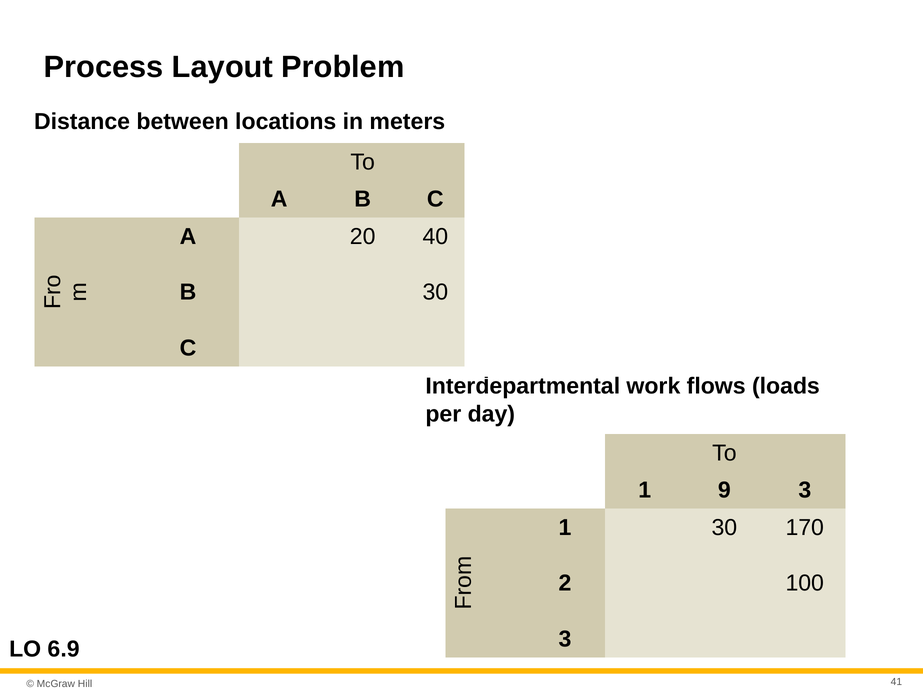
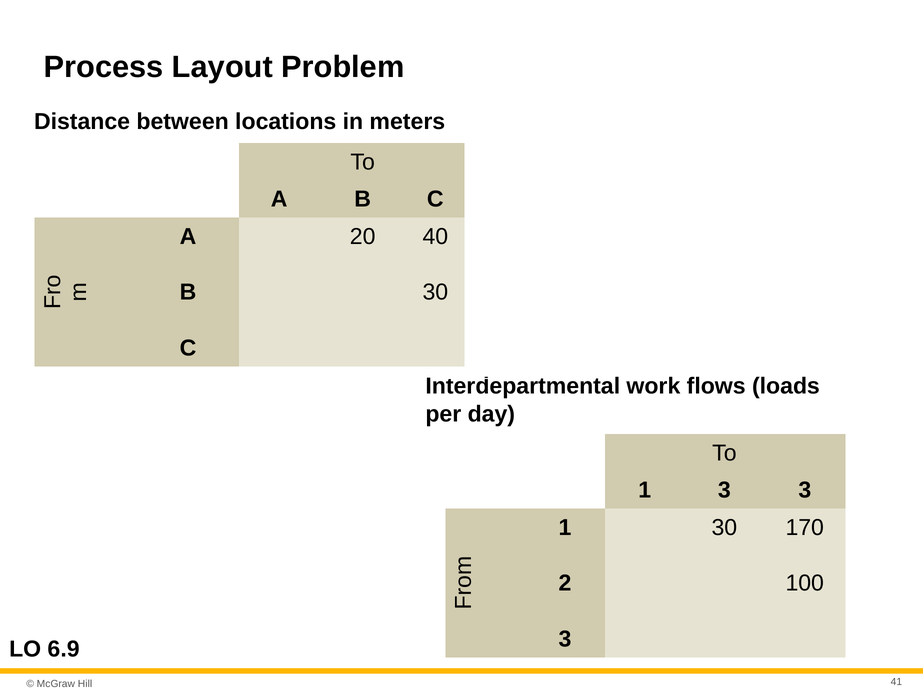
1 9: 9 -> 3 (724, 491)
